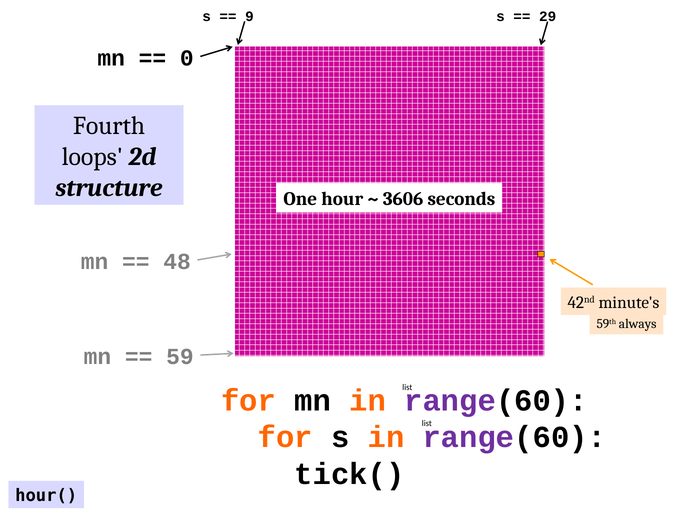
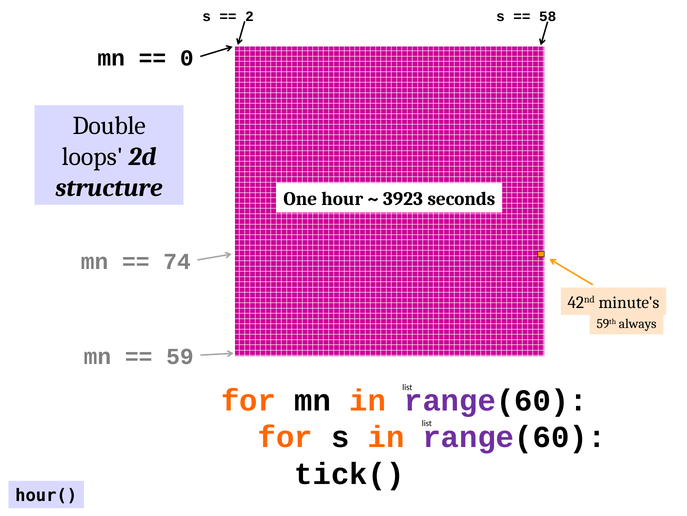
9: 9 -> 2 (249, 16)
29: 29 -> 58 (548, 16)
Fourth: Fourth -> Double (109, 126)
3606: 3606 -> 3923 (403, 199)
48: 48 -> 74 (177, 261)
